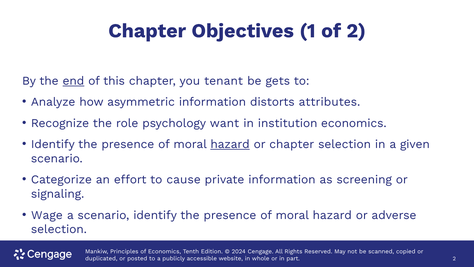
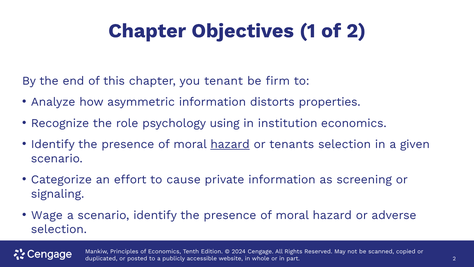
end underline: present -> none (73, 81)
gets: gets -> firm (278, 81)
attributes: attributes -> properties (330, 102)
want: want -> using (225, 123)
or chapter: chapter -> tenants (292, 144)
